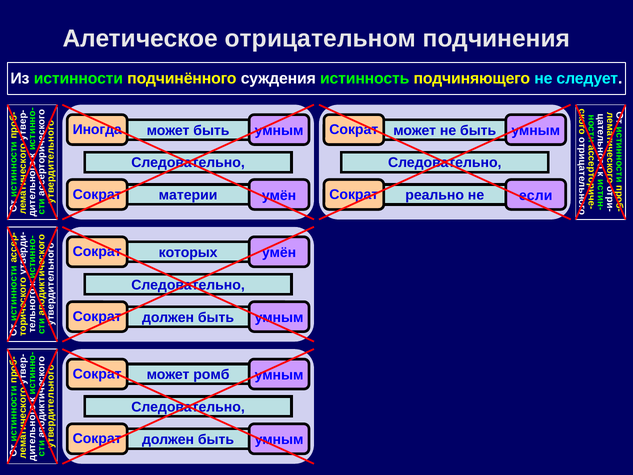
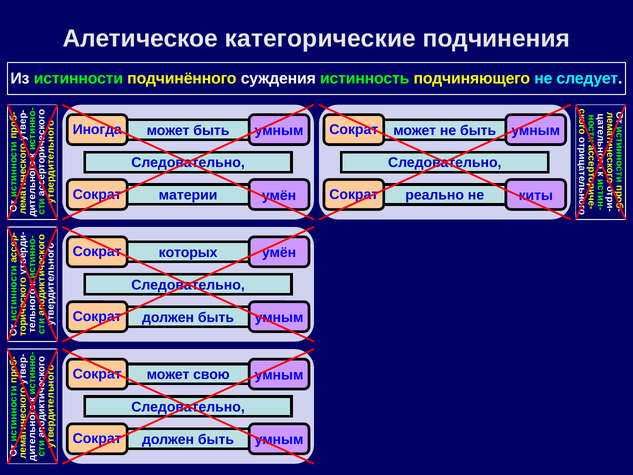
отрицательном: отрицательном -> категорические (320, 39)
если: если -> киты (536, 195)
ромб: ромб -> свою (211, 374)
